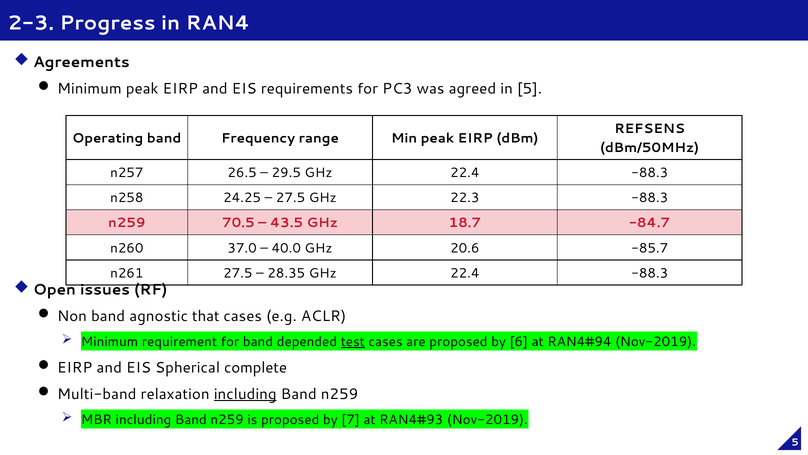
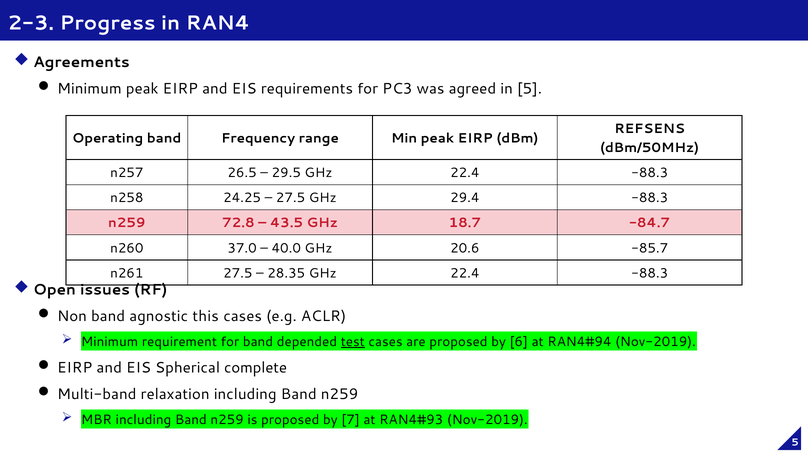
22.3: 22.3 -> 29.4 (465, 198)
70.5: 70.5 -> 72.8 (238, 223)
that: that -> this (206, 316)
including underline: present -> none (245, 394)
